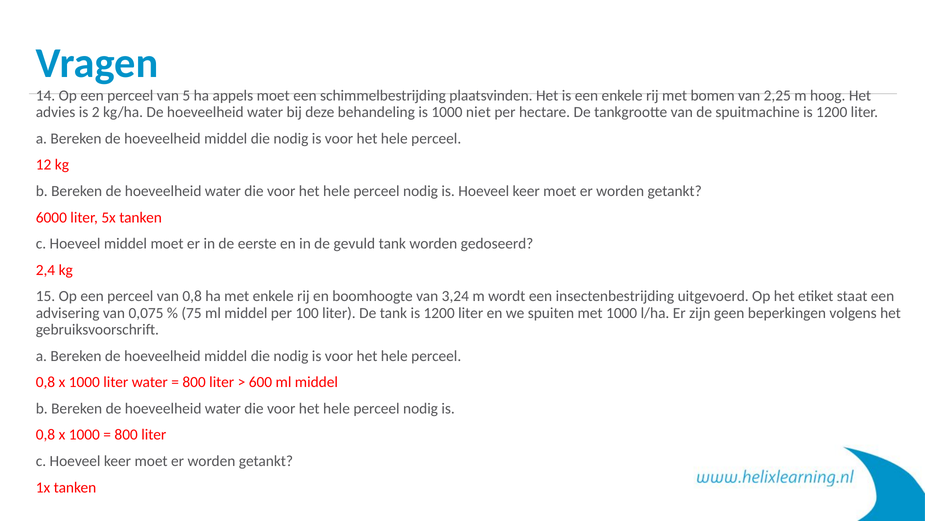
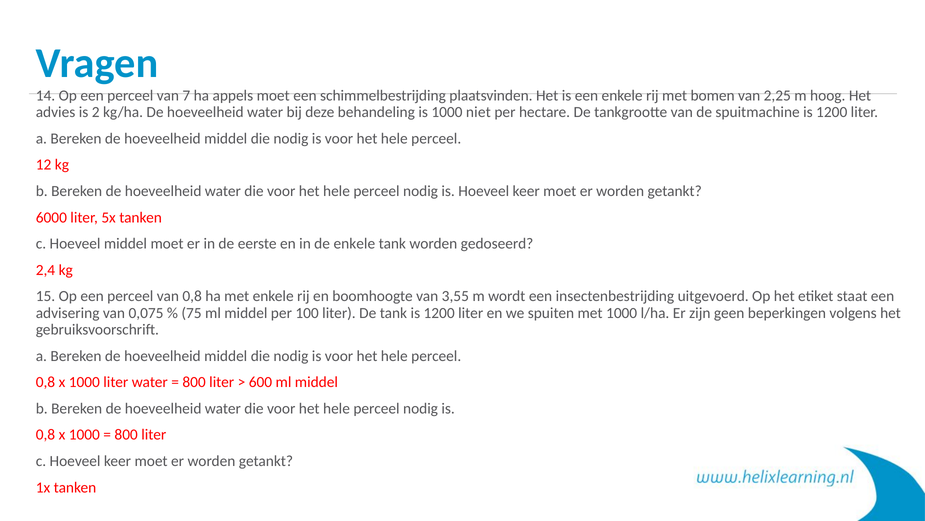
5: 5 -> 7 (186, 95)
de gevuld: gevuld -> enkele (354, 243)
3,24: 3,24 -> 3,55 (455, 296)
